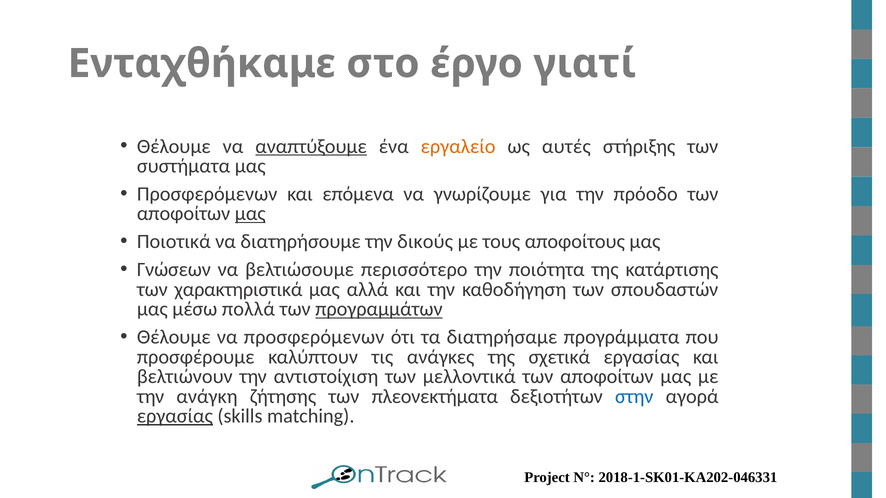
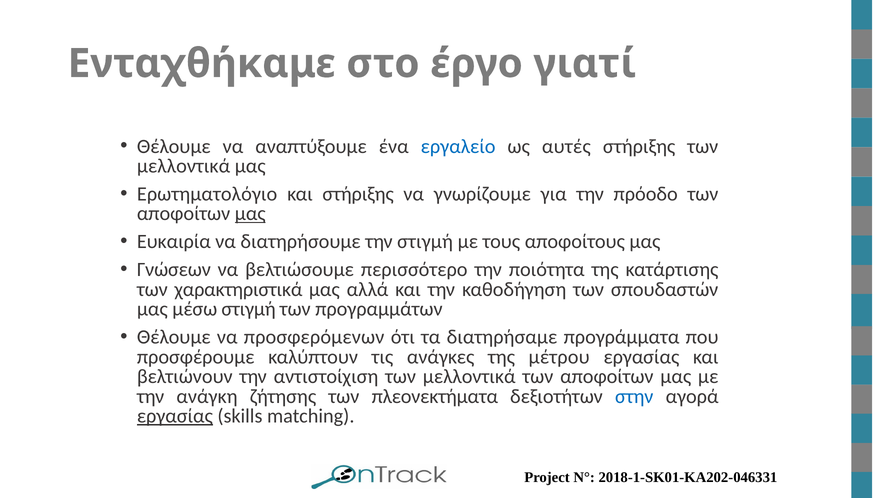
αναπτύξουμε underline: present -> none (311, 146)
εργαλείο colour: orange -> blue (458, 146)
συστήματα: συστήματα -> μελλοντικά (184, 166)
Προσφερόμενων: Προσφερόμενων -> Ερωτηματολόγιο (207, 194)
και επόμενα: επόμενα -> στήριξης (358, 194)
Ποιοτικά: Ποιοτικά -> Ευκαιρία (174, 242)
την δικούς: δικούς -> στιγμή (425, 242)
μέσω πολλά: πολλά -> στιγμή (249, 309)
προγραμμάτων underline: present -> none (379, 309)
σχετικά: σχετικά -> μέτρου (559, 357)
